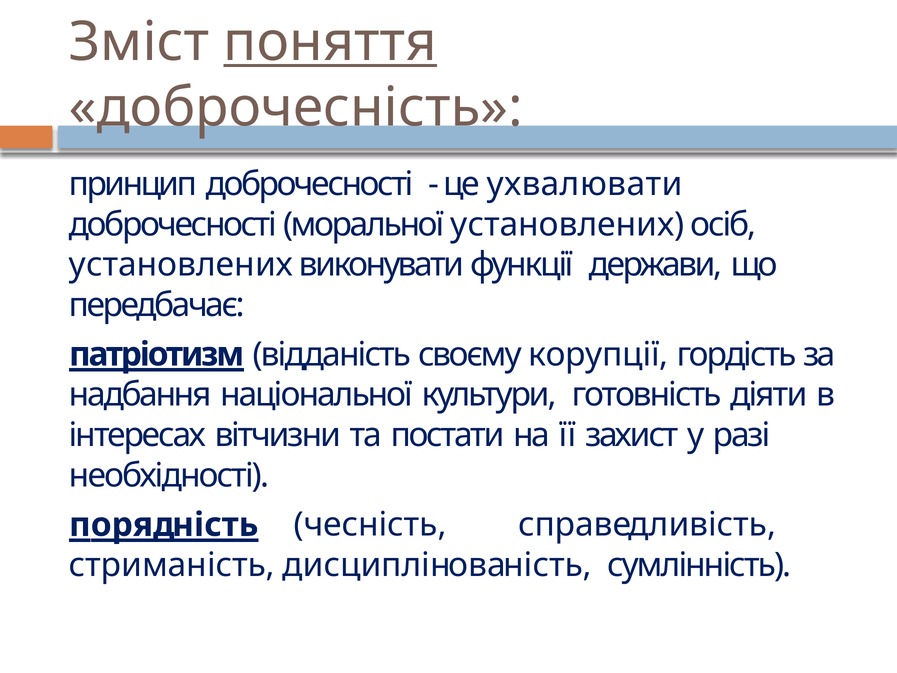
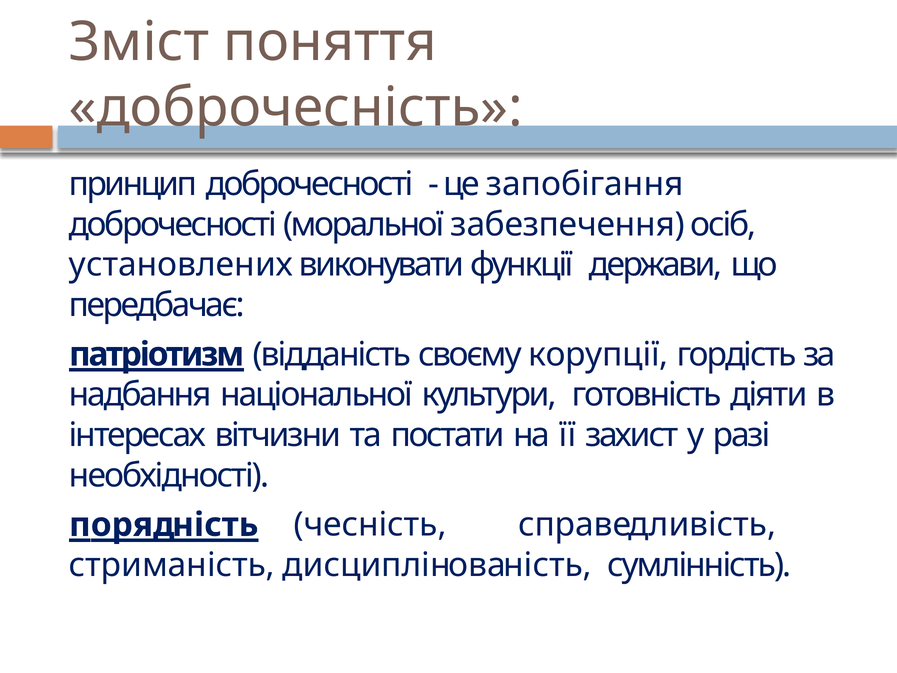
поняття underline: present -> none (330, 42)
ухвалювати: ухвалювати -> запобігання (585, 184)
моральної установлених: установлених -> забезпечення (568, 224)
